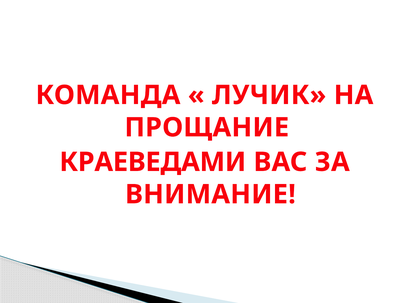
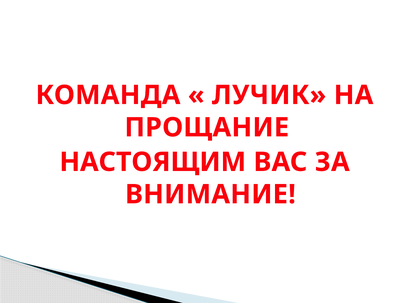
КРАЕВЕДАМИ: КРАЕВЕДАМИ -> НАСТОЯЩИМ (153, 162)
